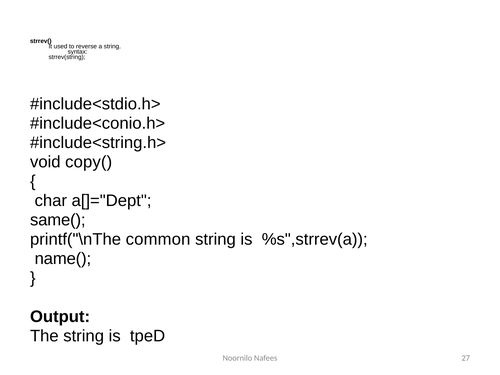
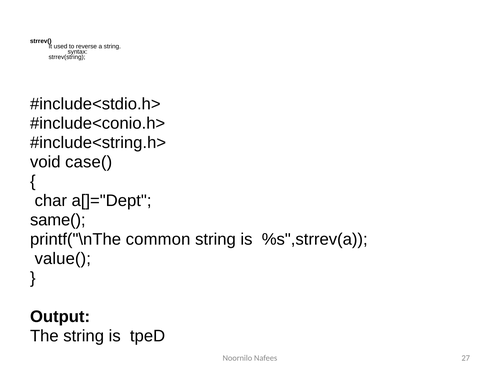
copy(: copy( -> case( (89, 162)
name(: name( -> value( (63, 259)
